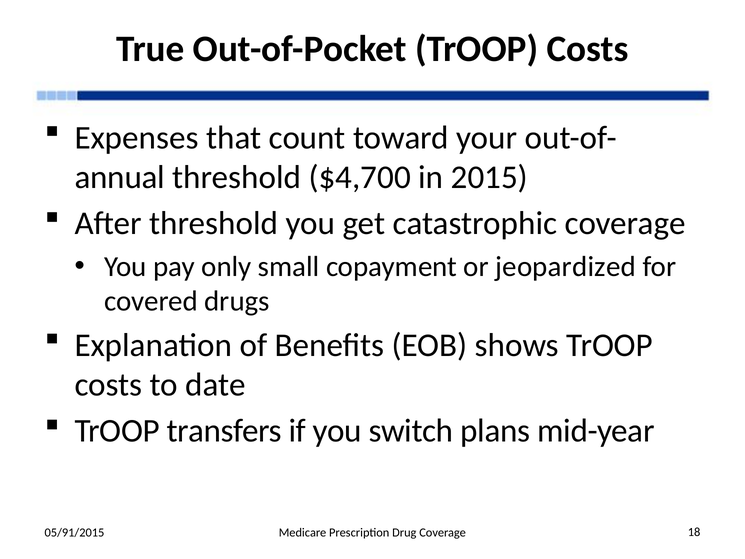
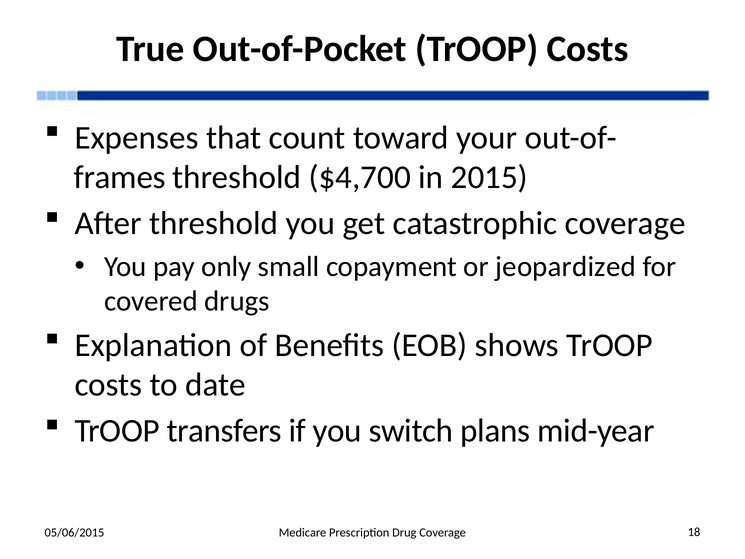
annual: annual -> frames (120, 177)
05/91/2015: 05/91/2015 -> 05/06/2015 (74, 532)
